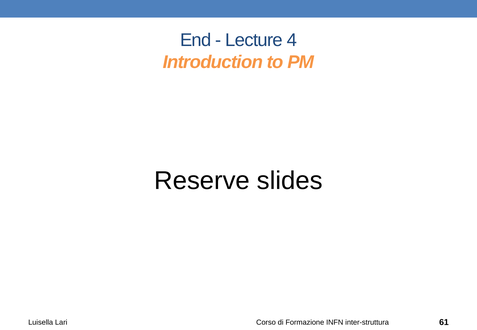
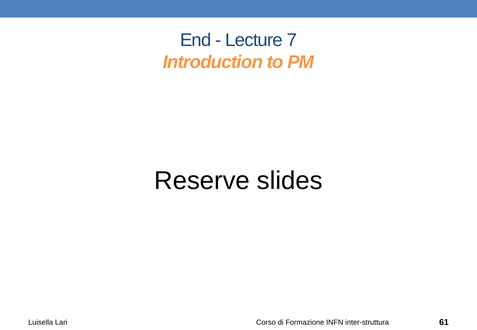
4: 4 -> 7 (292, 40)
